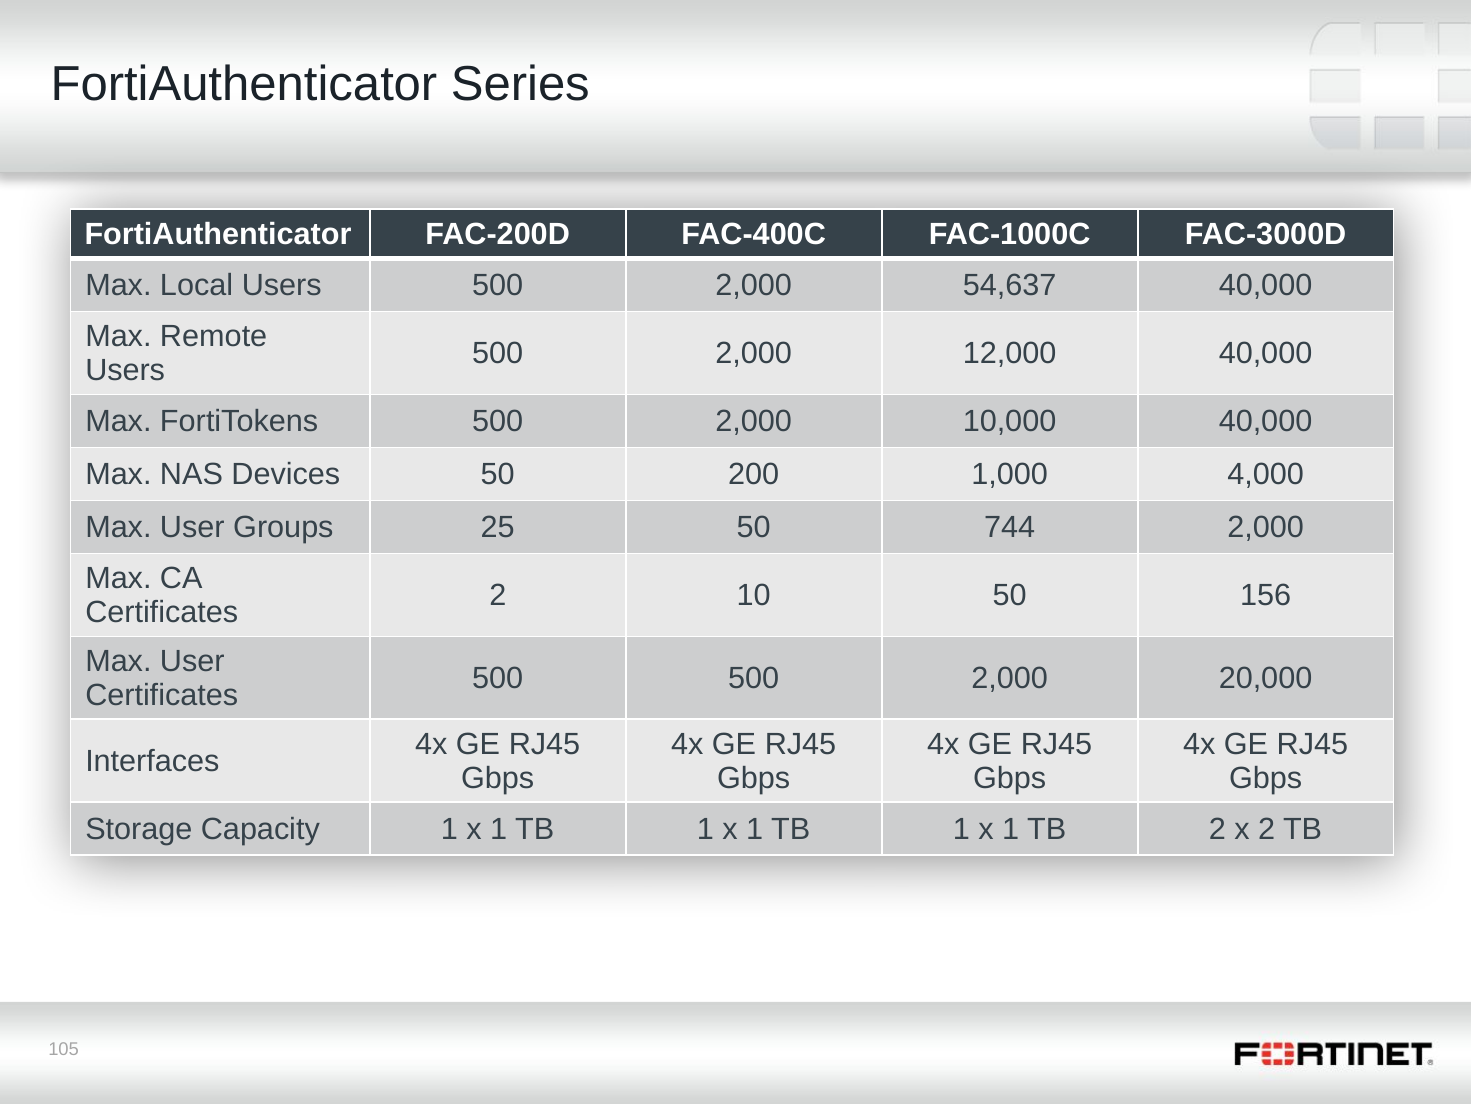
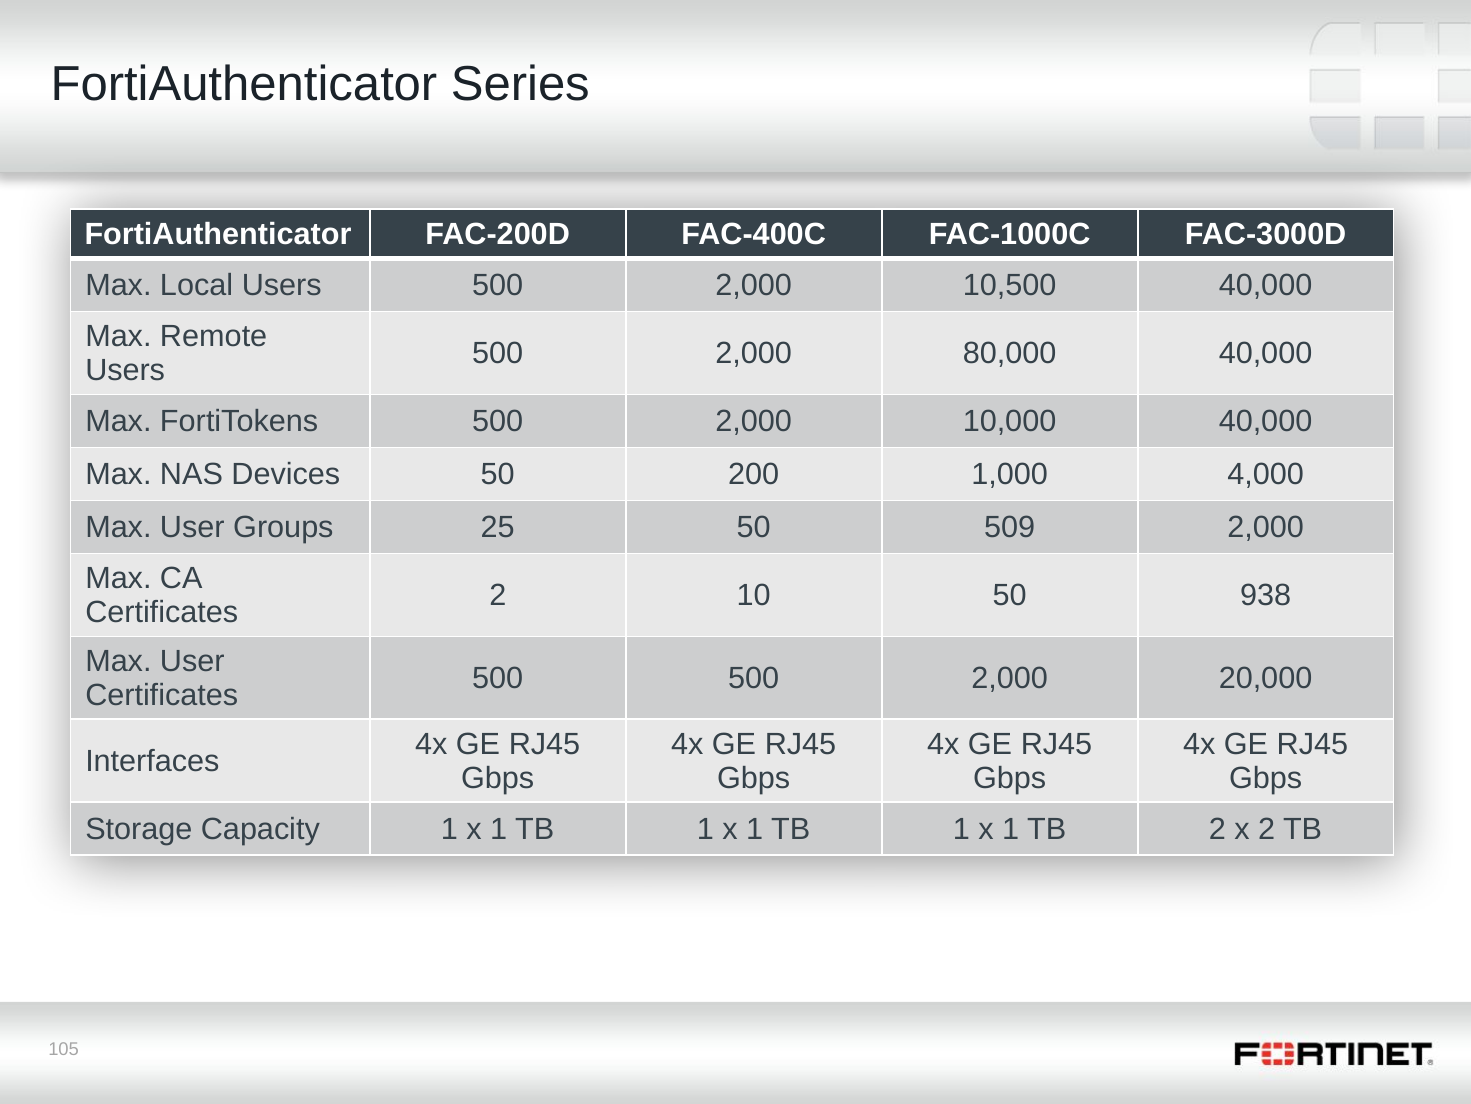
54,637: 54,637 -> 10,500 (1010, 285)
12,000: 12,000 -> 80,000 (1010, 353)
744: 744 -> 509 (1010, 527)
156: 156 -> 938 (1266, 595)
